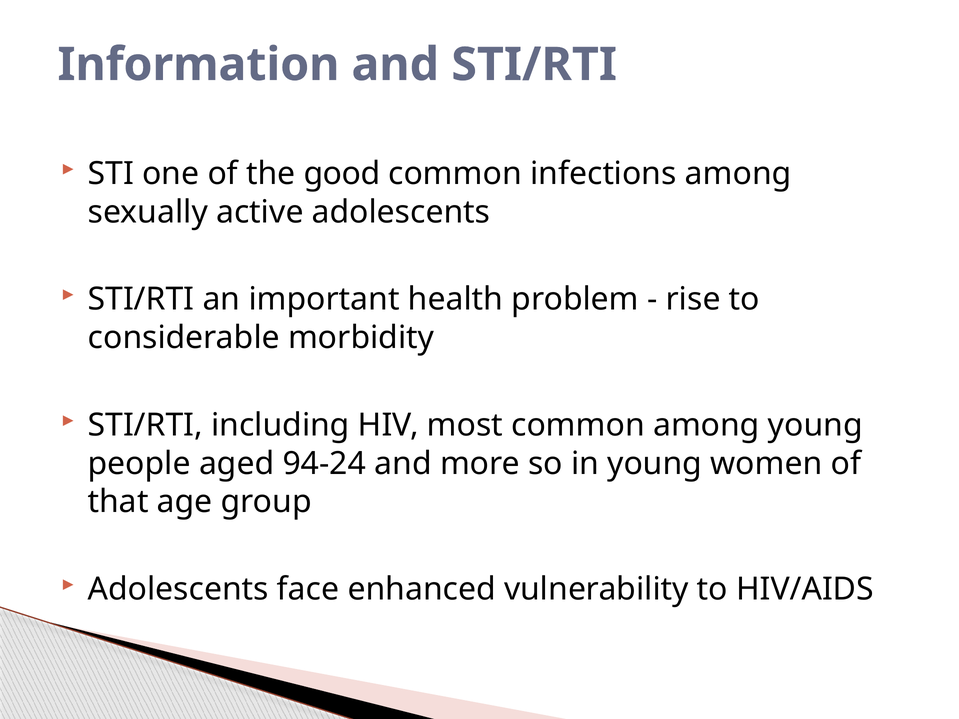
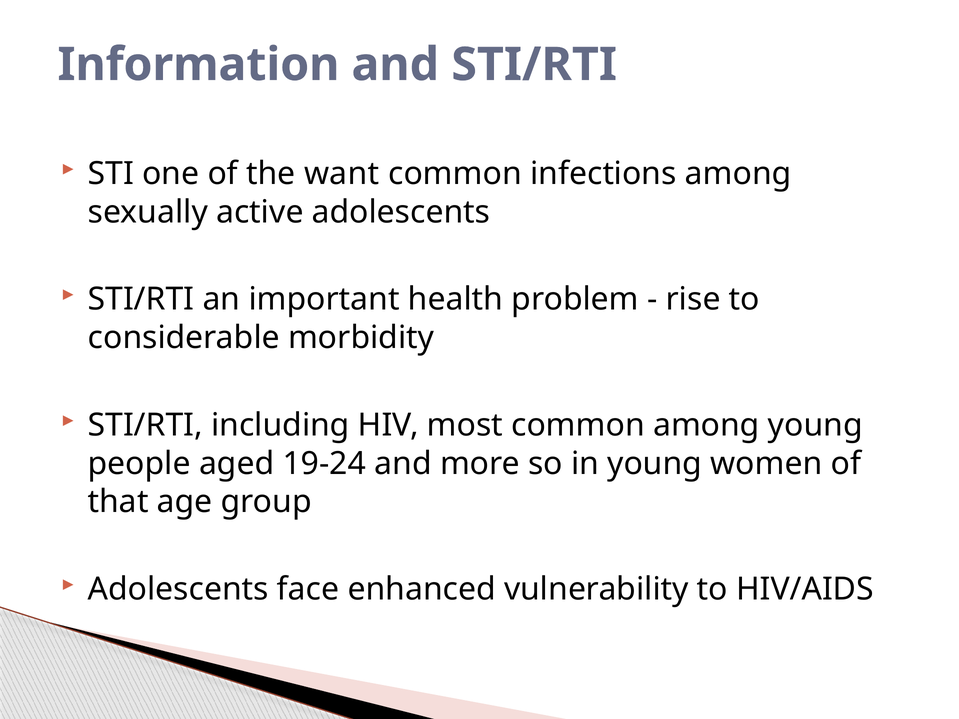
good: good -> want (342, 174)
94-24: 94-24 -> 19-24 (324, 464)
